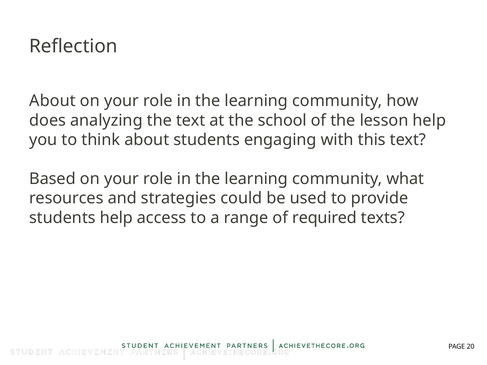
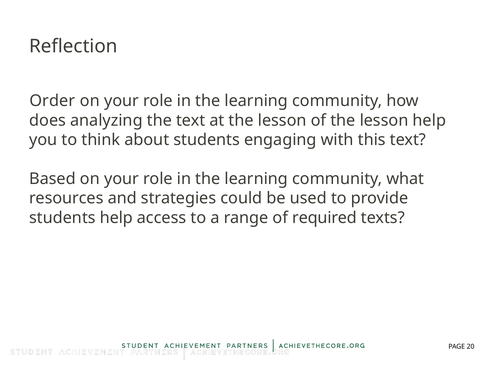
About: About -> Order (52, 101)
at the school: school -> lesson (282, 120)
